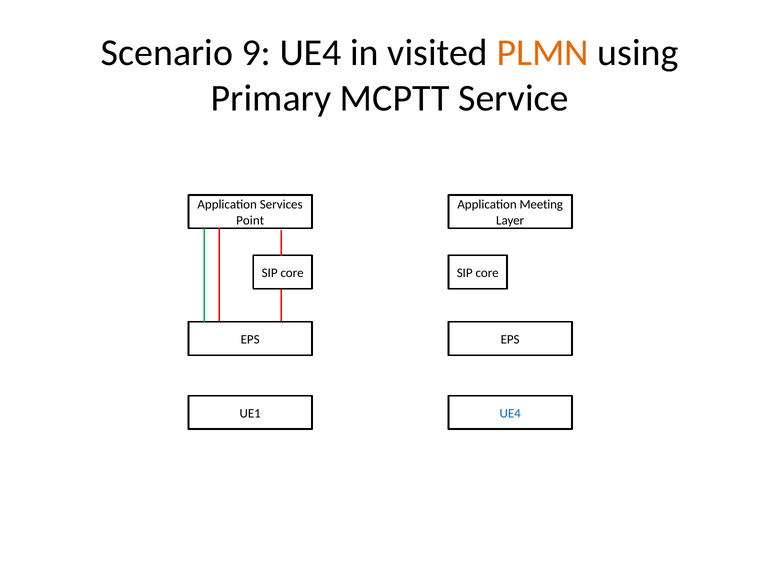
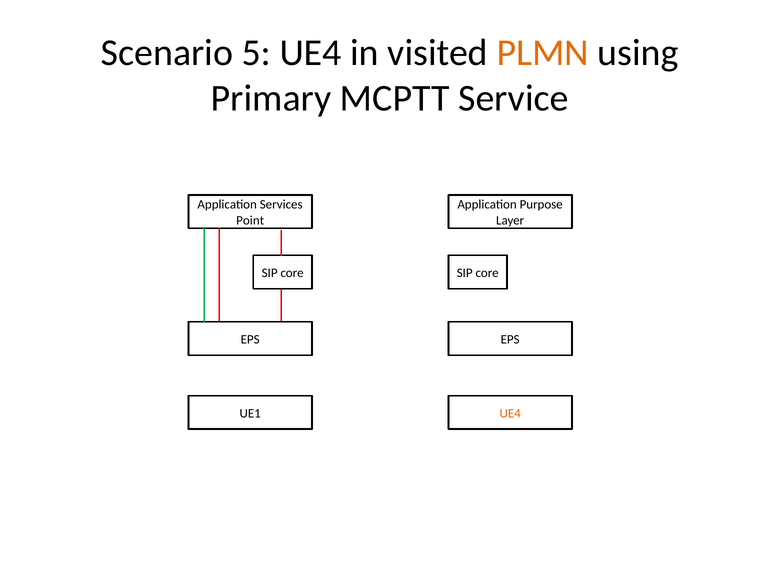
9: 9 -> 5 (256, 53)
Meeting: Meeting -> Purpose (541, 205)
UE4 colour: blue -> orange (510, 413)
